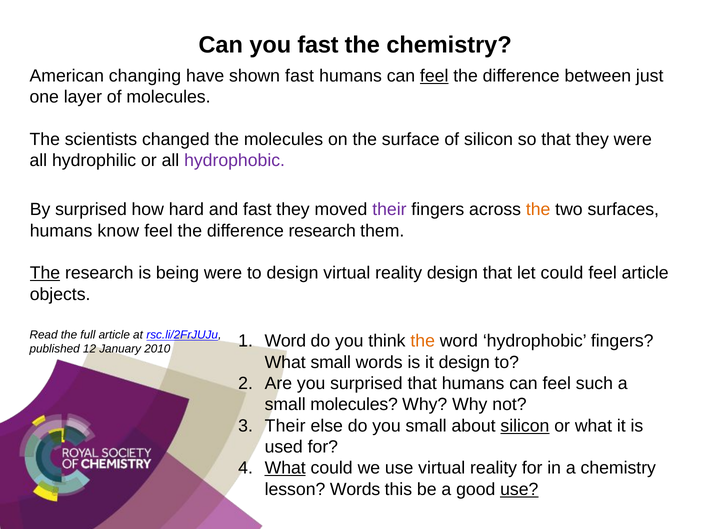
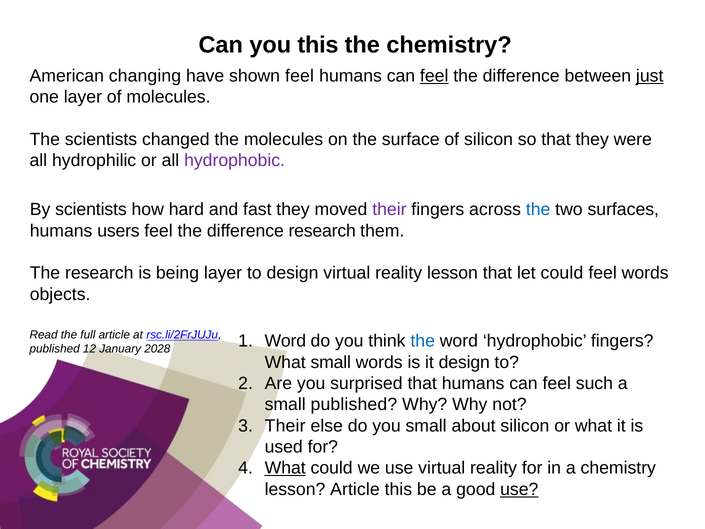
you fast: fast -> this (318, 45)
shown fast: fast -> feel (300, 76)
just underline: none -> present (650, 76)
By surprised: surprised -> scientists (91, 209)
the colour: orange -> blue (538, 209)
know: know -> users (118, 231)
The underline: present -> none (45, 273)
being were: were -> layer (223, 273)
reality design: design -> lesson (452, 273)
feel article: article -> words (645, 273)
the colour: orange -> blue (423, 341)
2010: 2010 -> 2028 (157, 349)
small molecules: molecules -> published (354, 404)
silicon underline: present -> none (525, 426)
lesson Words: Words -> Article (355, 489)
